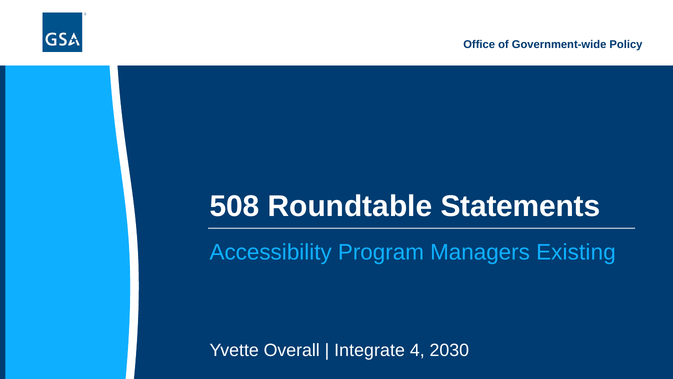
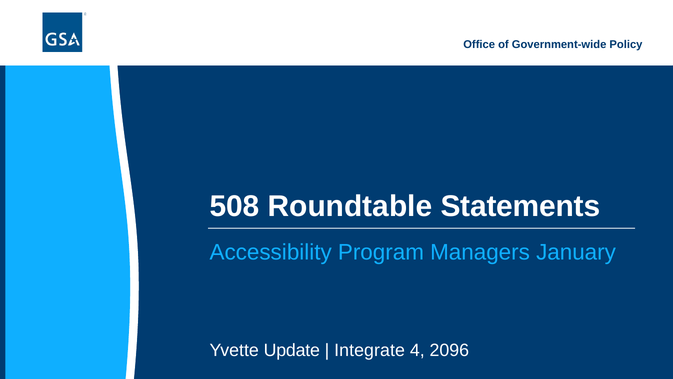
Existing: Existing -> January (576, 252)
Overall: Overall -> Update (292, 350)
2030: 2030 -> 2096 (449, 350)
